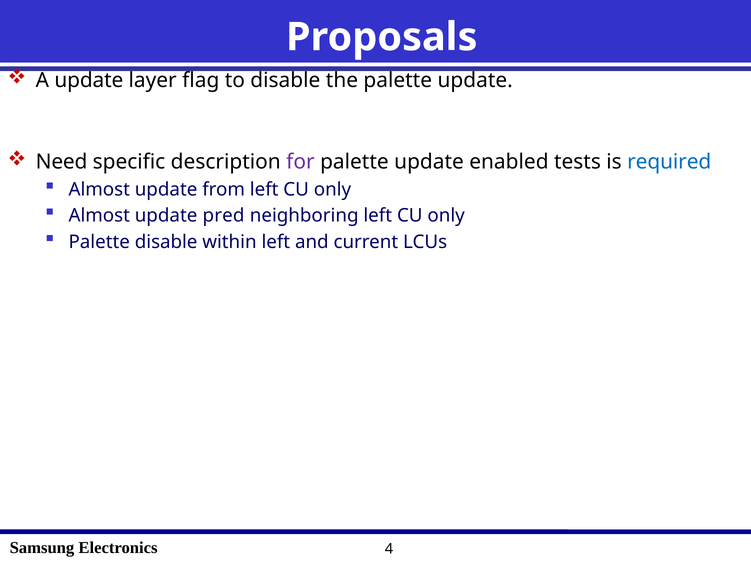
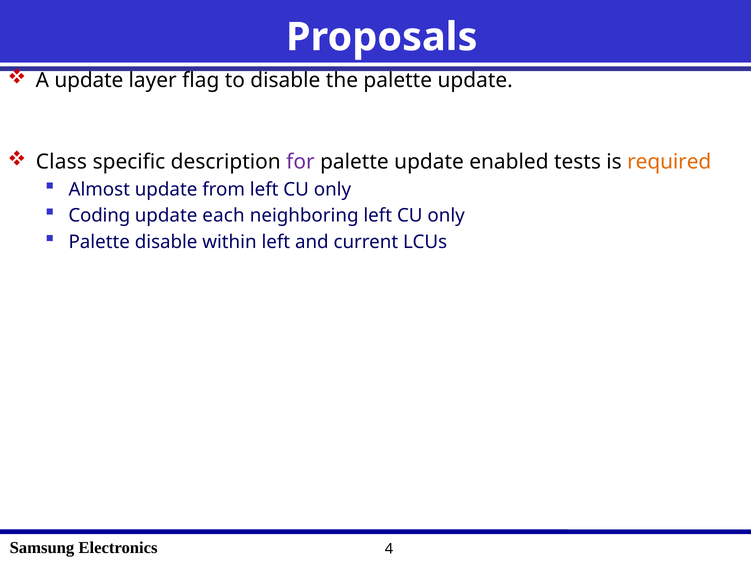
Need: Need -> Class (61, 162)
required colour: blue -> orange (669, 162)
Almost: Almost -> Coding (99, 216)
pred: pred -> each (224, 216)
